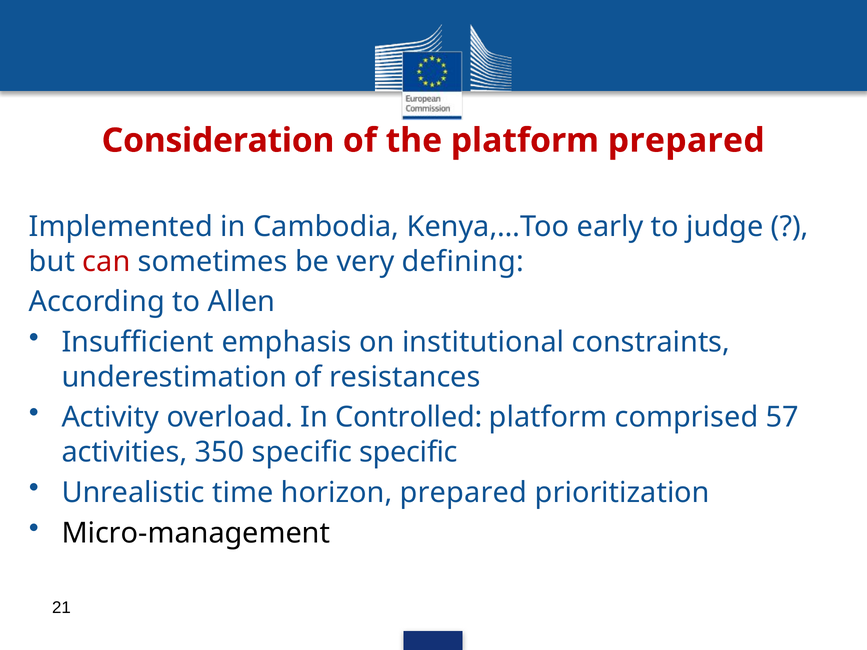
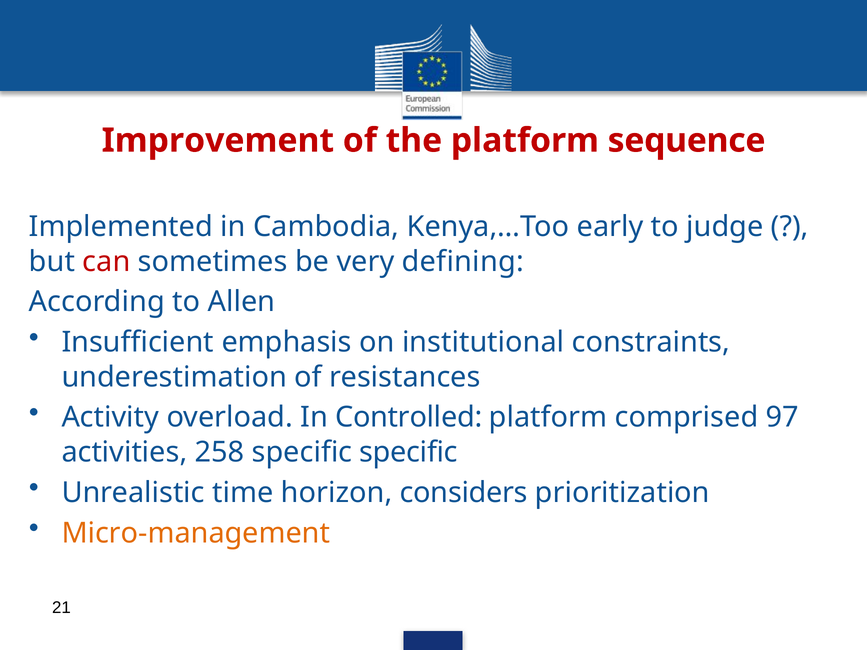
Consideration: Consideration -> Improvement (218, 141)
platform prepared: prepared -> sequence (687, 141)
57: 57 -> 97 (782, 418)
350: 350 -> 258 (220, 452)
horizon prepared: prepared -> considers (464, 493)
Micro-management colour: black -> orange (196, 533)
